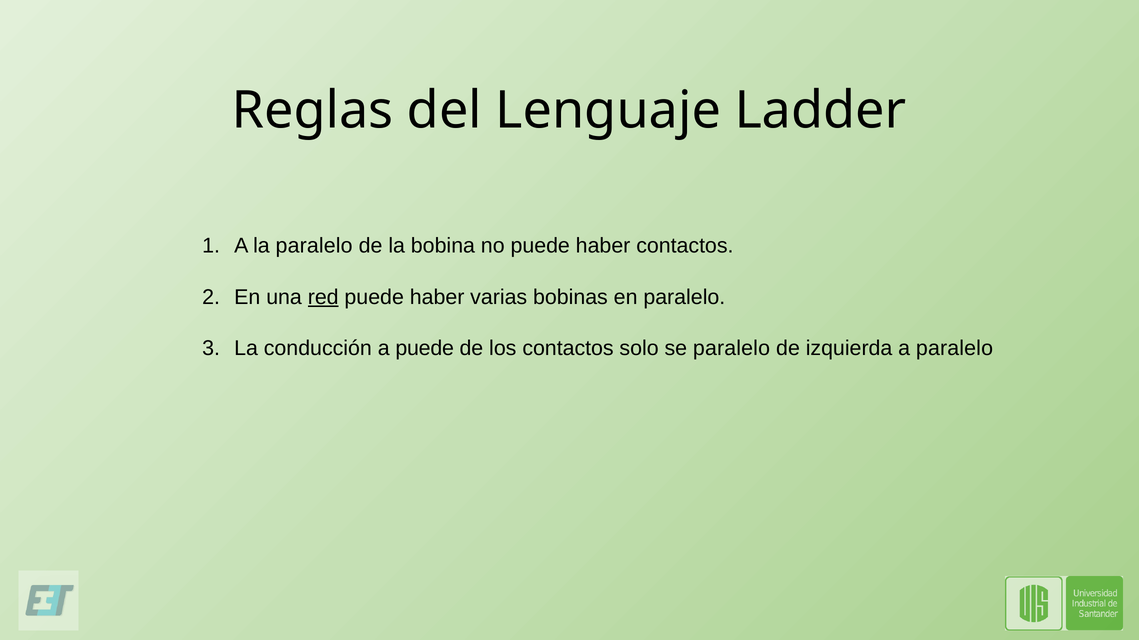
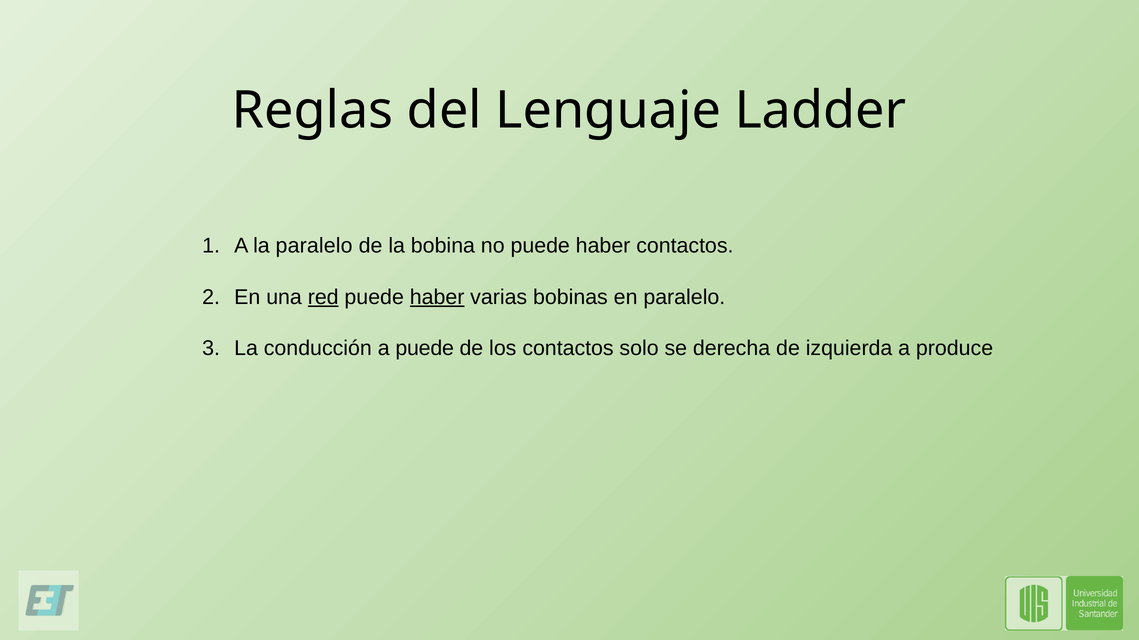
haber underline: none -> present (437, 297)
se paralelo: paralelo -> derecha (732, 349)
a paralelo: paralelo -> produce (955, 349)
